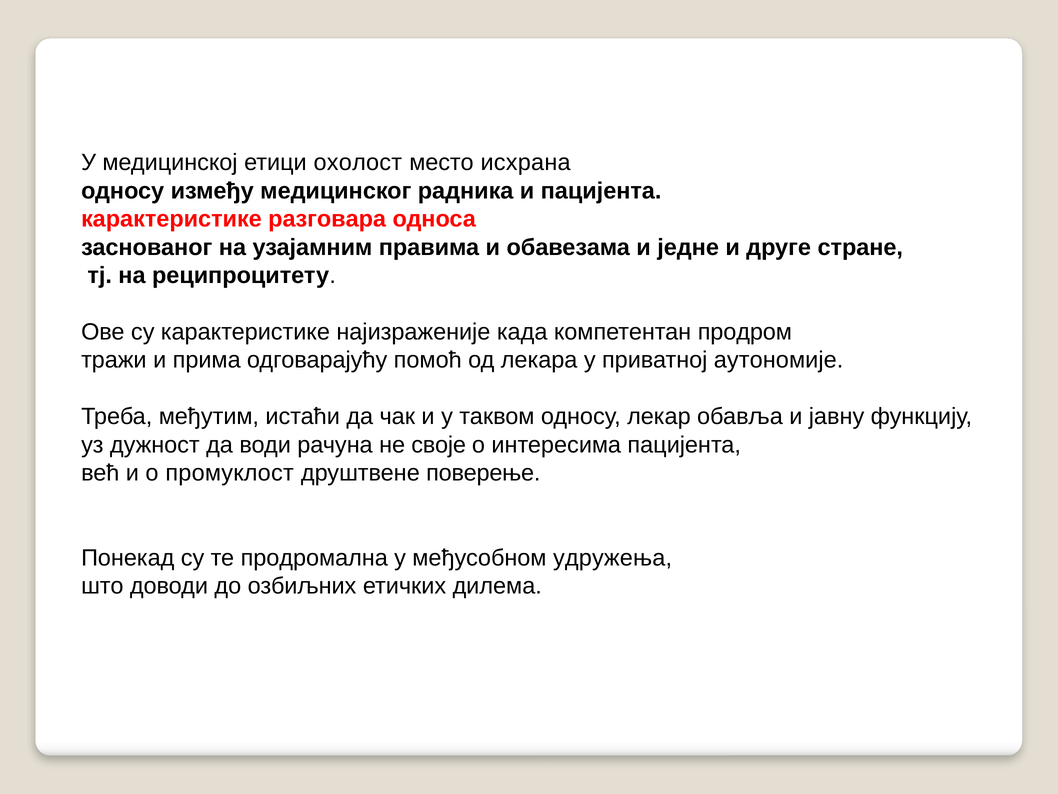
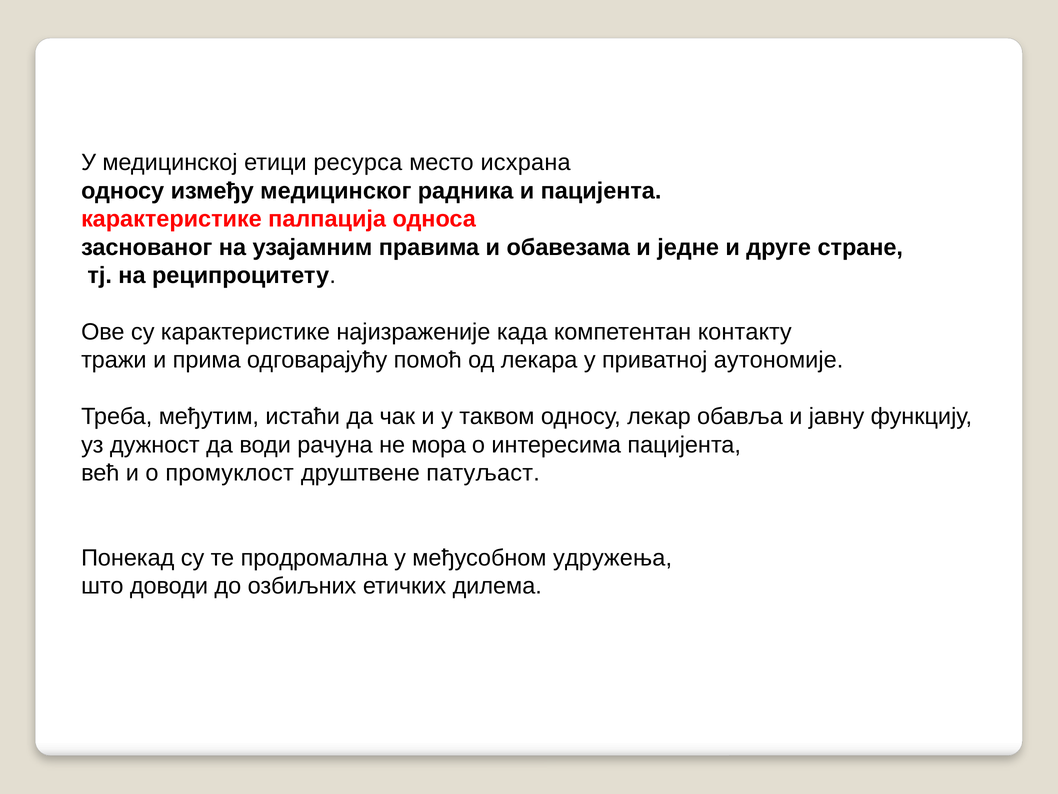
охолост: охолост -> ресурса (358, 163)
разговара: разговара -> палпација (327, 219)
продром: продром -> контакту (745, 332)
своје: своје -> мора (439, 445)
поверење: поверење -> патуљаст (483, 473)
